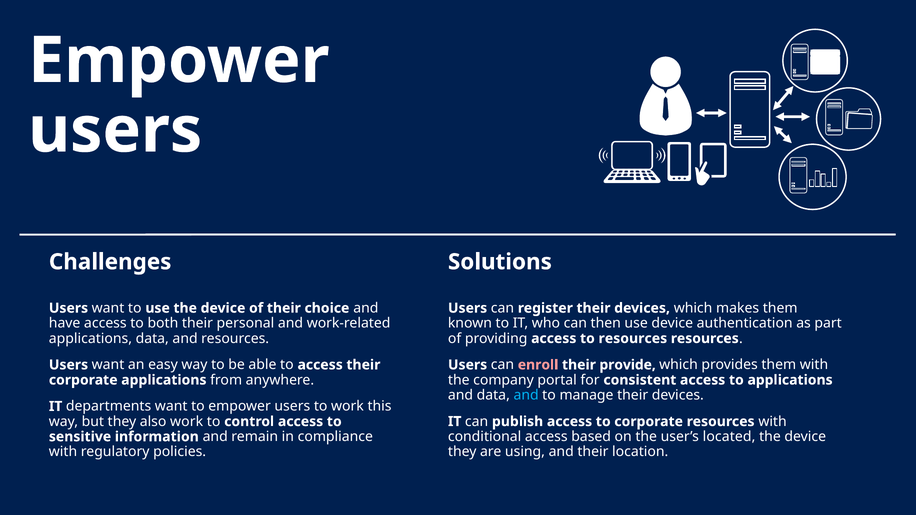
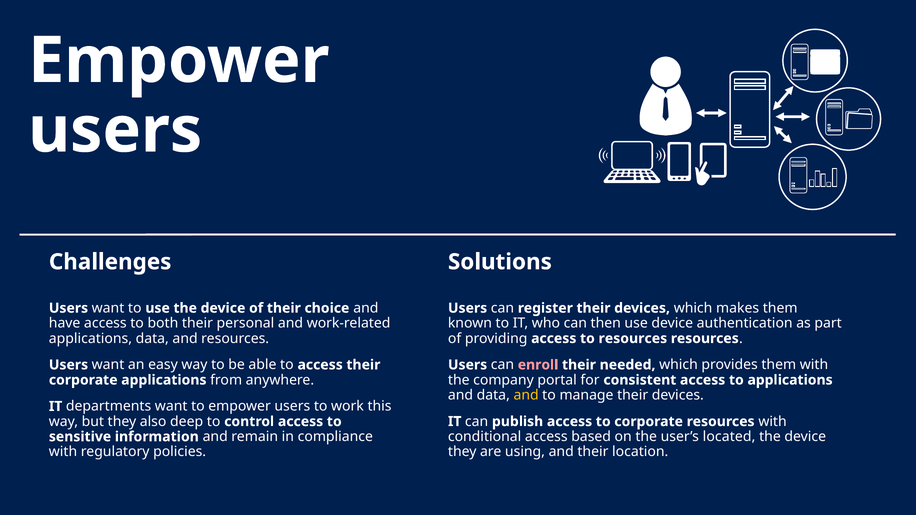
provide: provide -> needed (628, 365)
and colour: light blue -> yellow (526, 395)
also work: work -> deep (187, 422)
